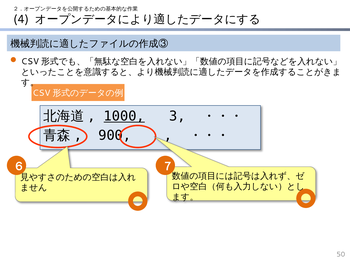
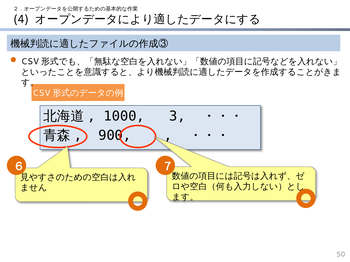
1000 underline: present -> none (124, 116)
